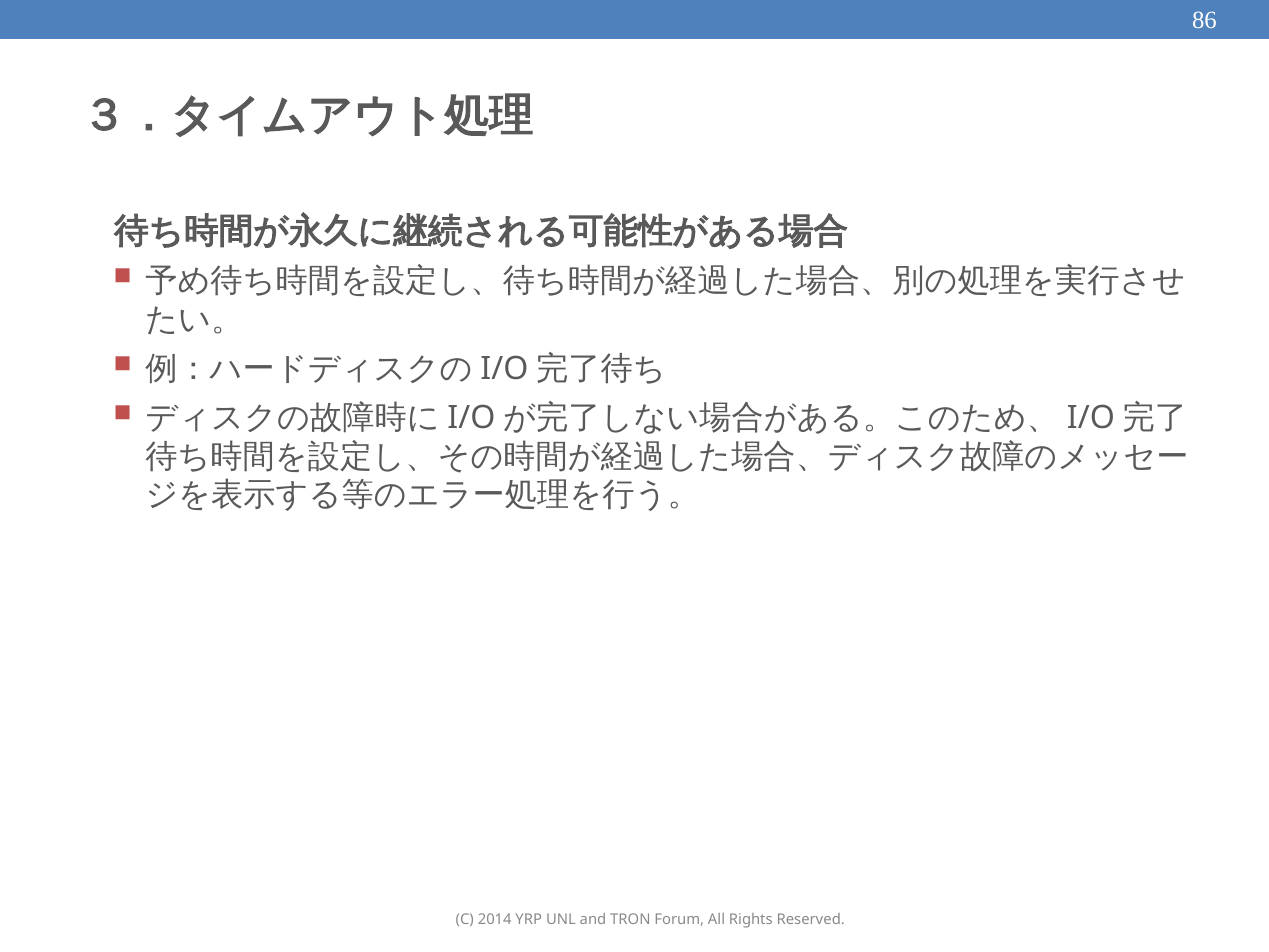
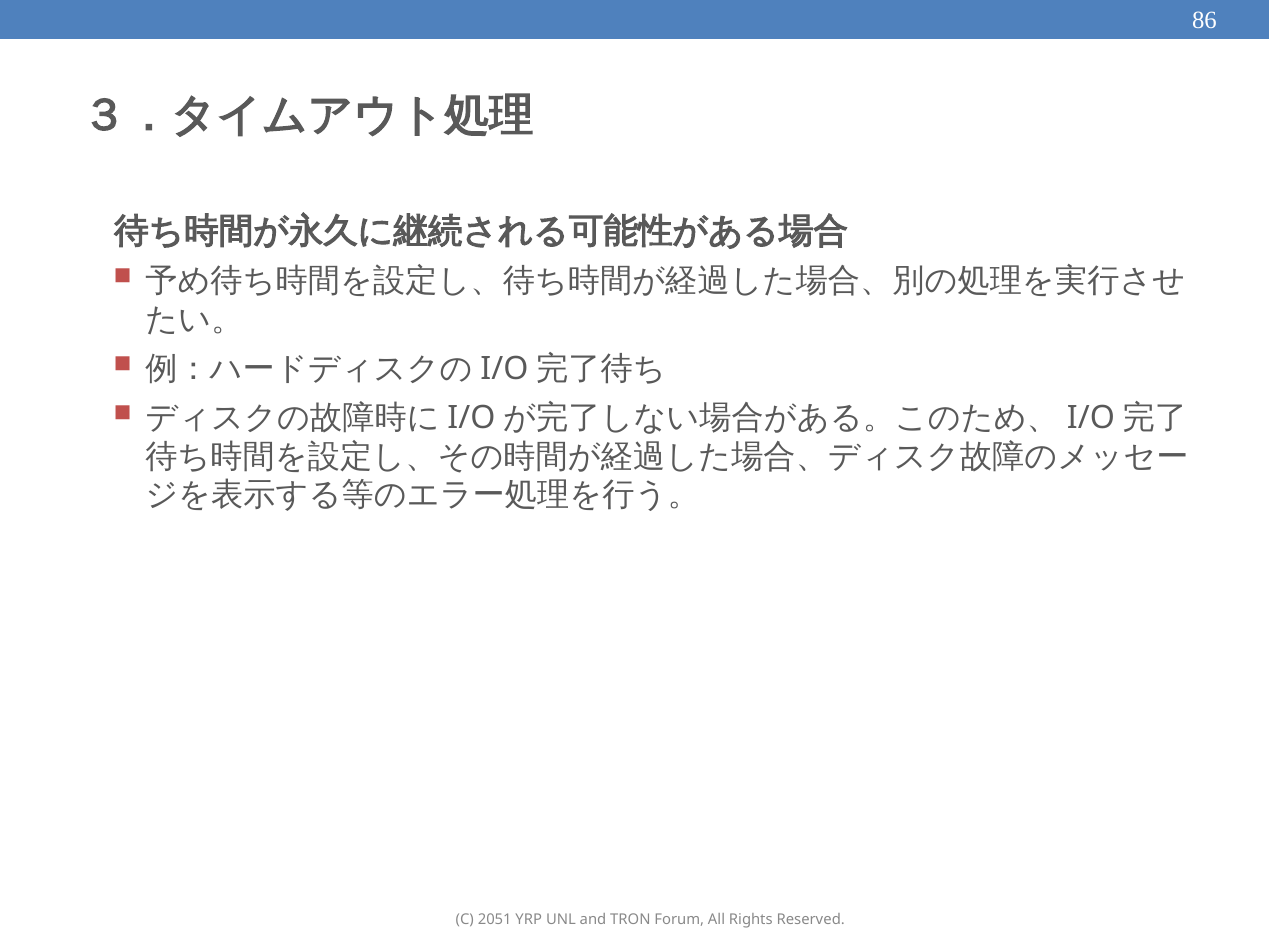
2014: 2014 -> 2051 (495, 920)
